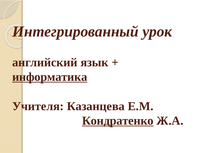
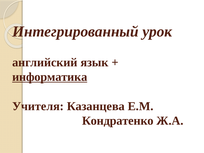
Кондратенко underline: present -> none (118, 121)
